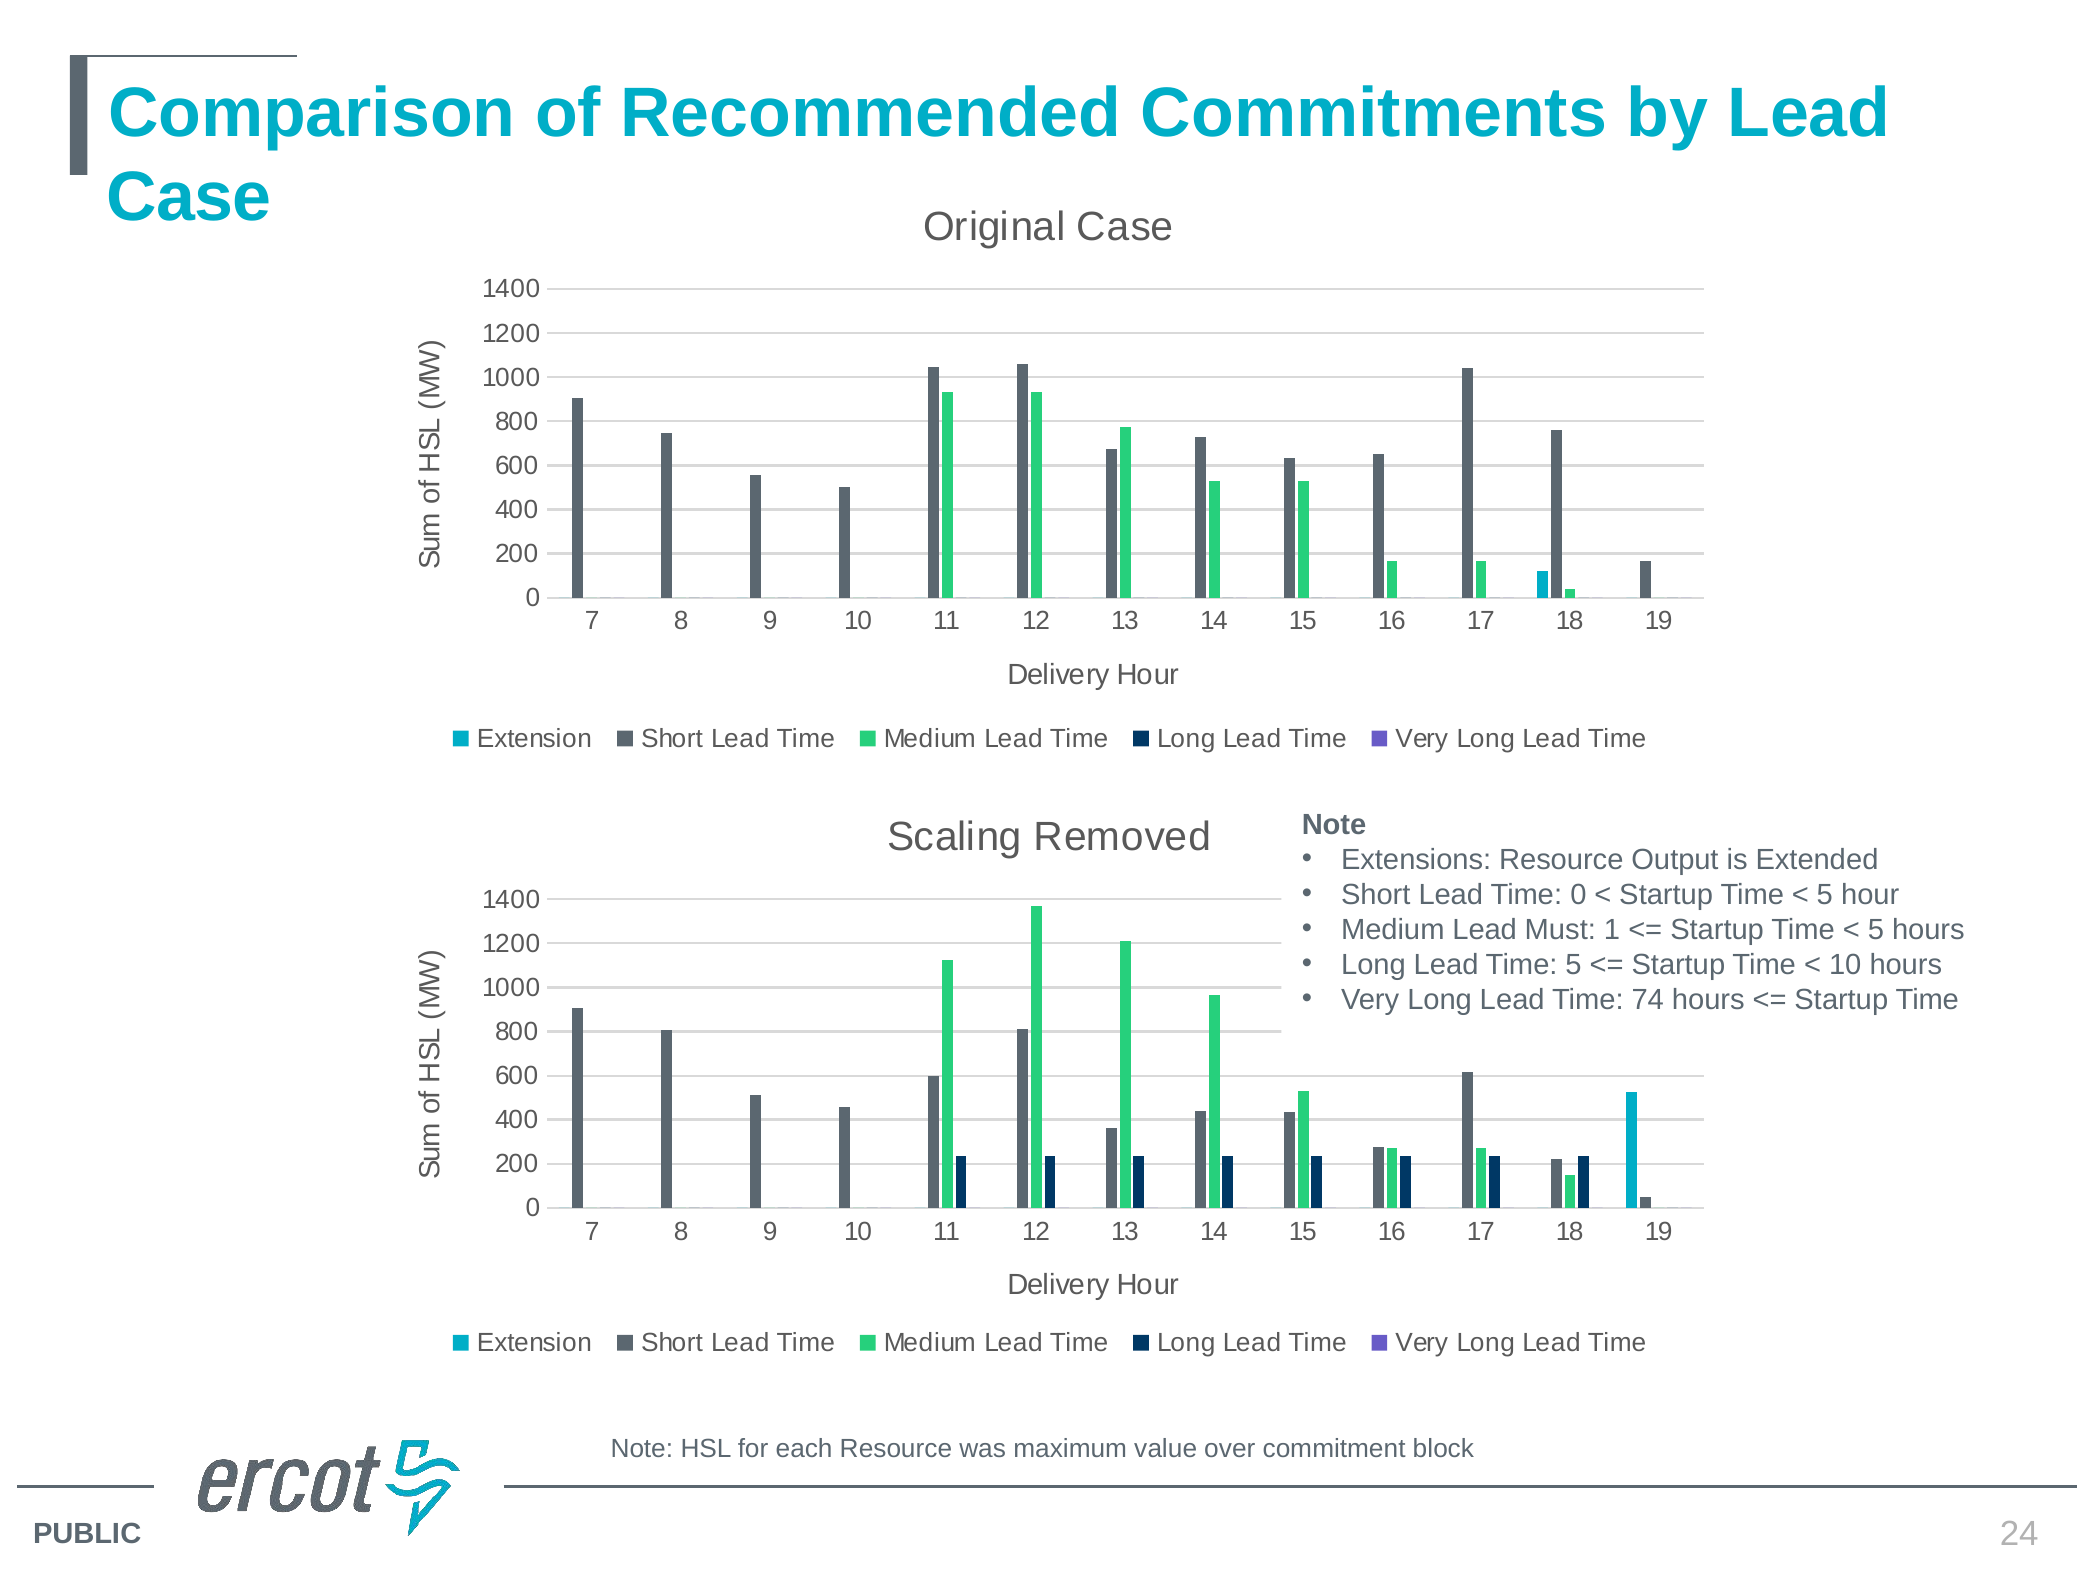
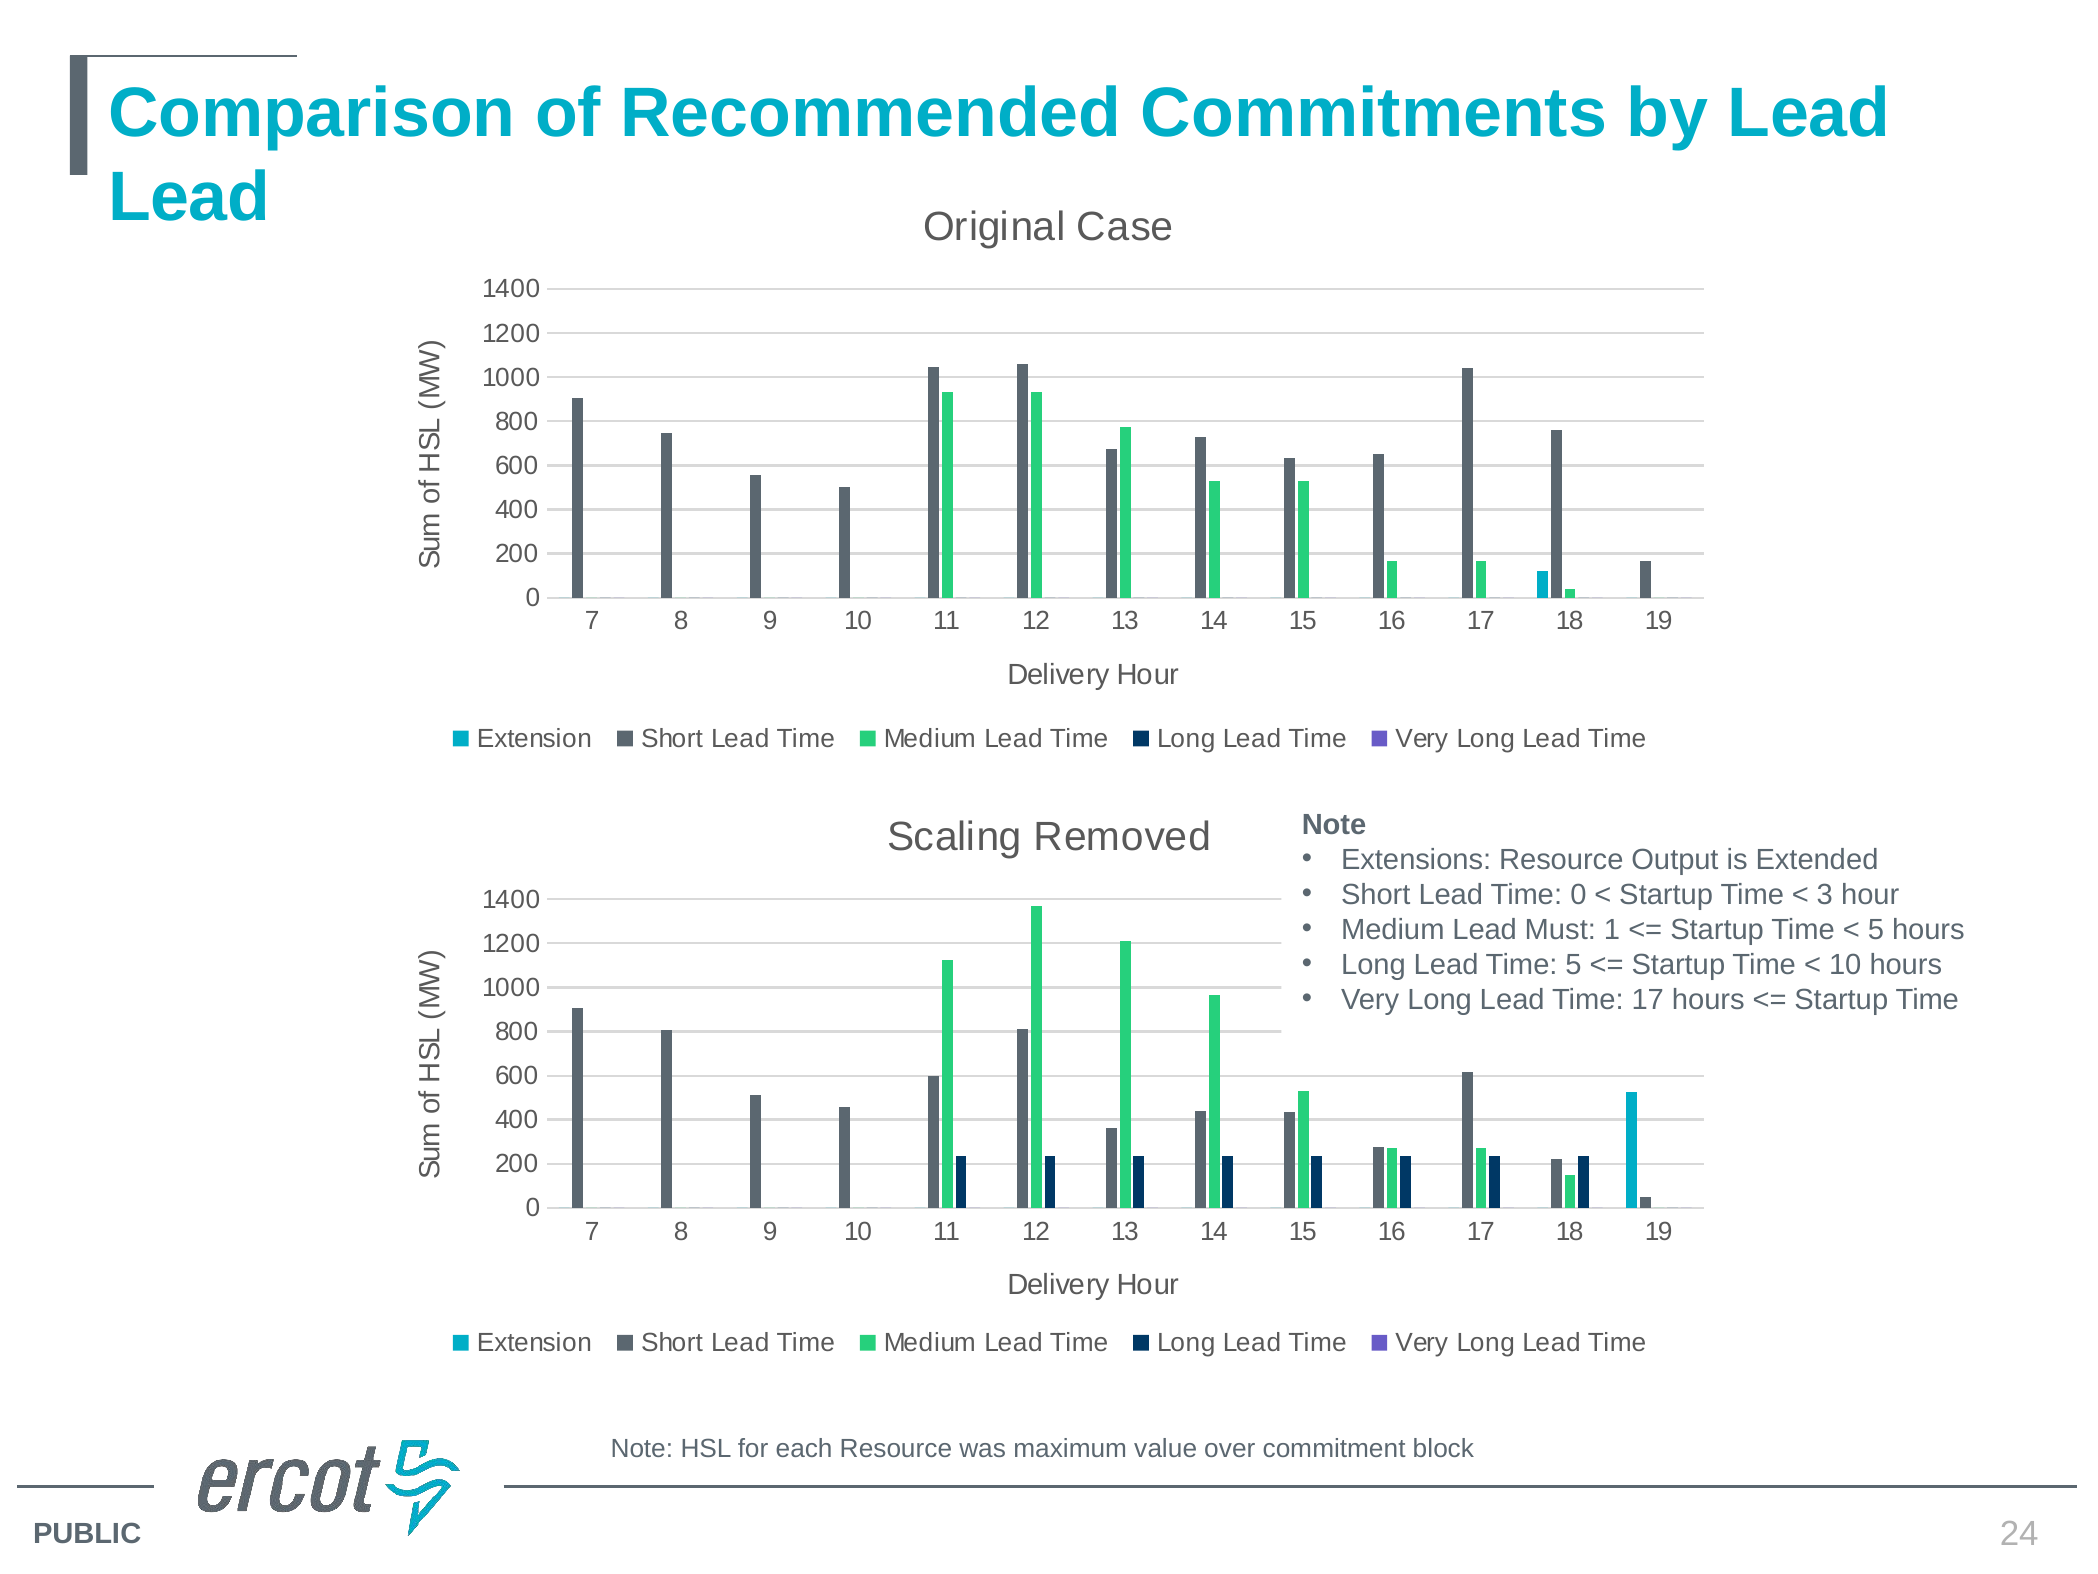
Case: Case -> Lead (189, 197)
5: 5 -> 3 (1825, 894)
Time 74: 74 -> 17 (1648, 999)
